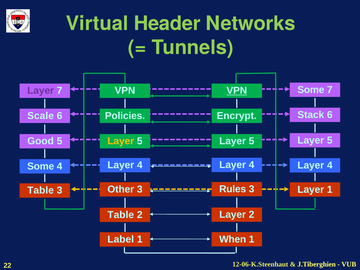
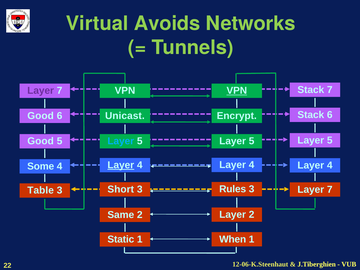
Header: Header -> Avoids (167, 24)
Some: Some -> Stack (311, 90)
Scale: Scale -> Good (41, 116)
Policies: Policies -> Unicast (125, 116)
Layer colour: yellow -> light blue (121, 141)
Layer underline: none -> present (121, 165)
Other: Other -> Short (121, 189)
1: 1 -> 7 (330, 189)
Table: Table -> Same (121, 215)
Label: Label -> Static (121, 239)
